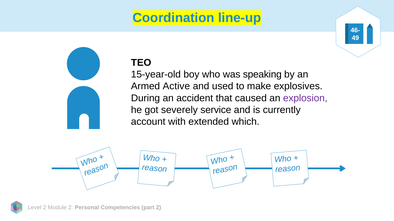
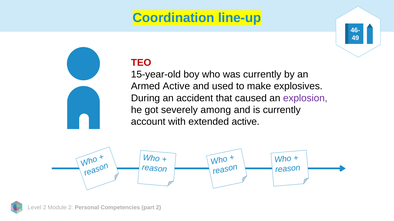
TEO colour: black -> red (141, 63)
was speaking: speaking -> currently (262, 75)
service: service -> among (216, 110)
extended which: which -> active (246, 122)
